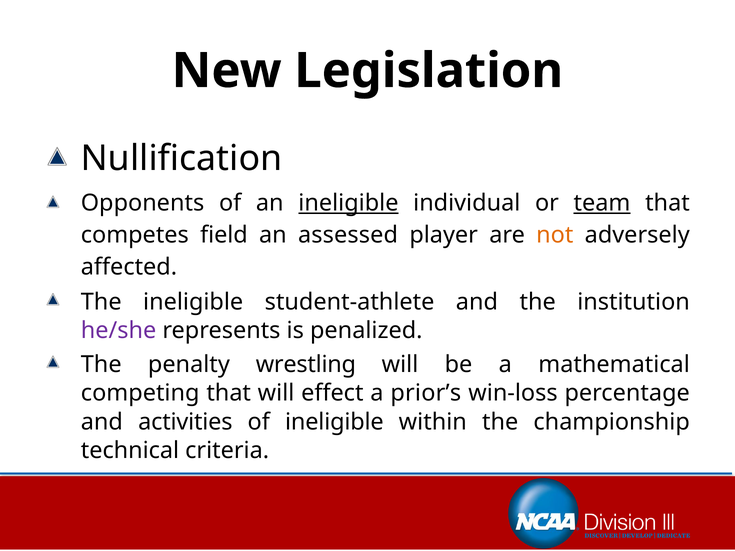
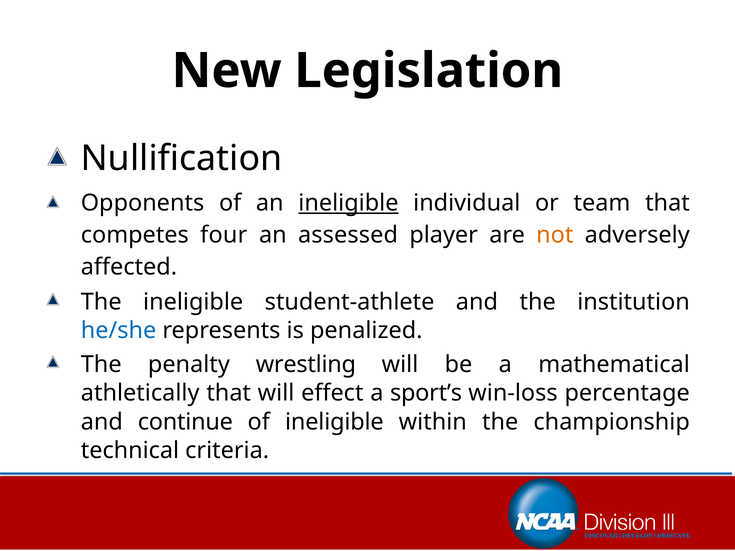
team underline: present -> none (602, 203)
field: field -> four (224, 235)
he/she colour: purple -> blue (119, 331)
competing: competing -> athletically (140, 393)
prior’s: prior’s -> sport’s (426, 393)
activities: activities -> continue (185, 422)
